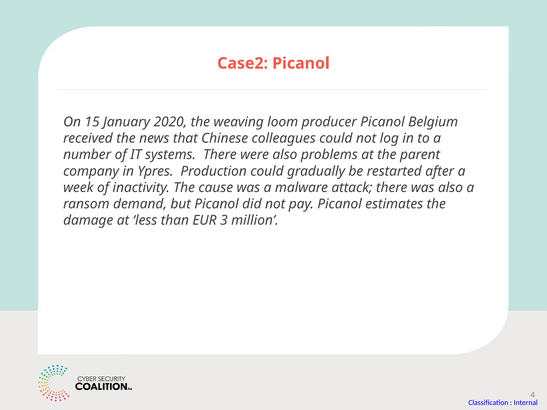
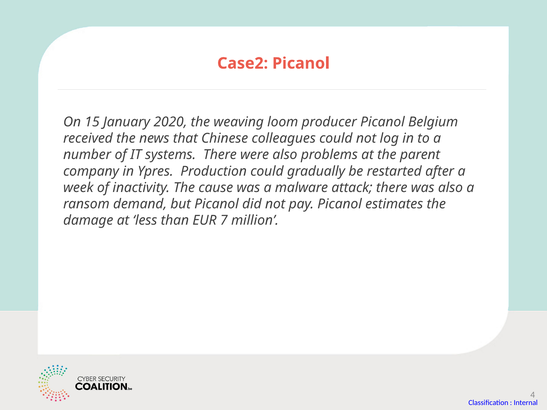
3: 3 -> 7 (224, 221)
